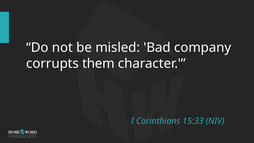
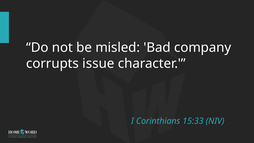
them: them -> issue (98, 63)
